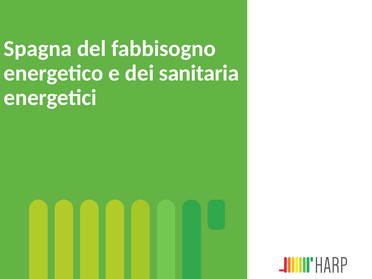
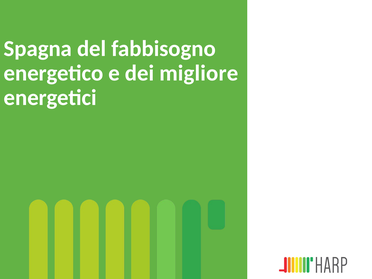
sanitaria: sanitaria -> migliore (199, 73)
